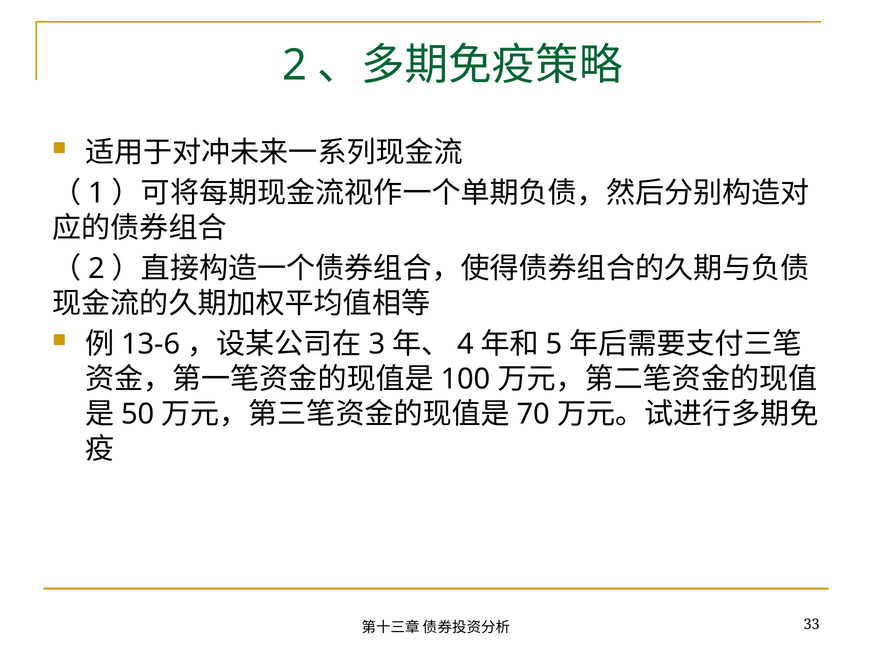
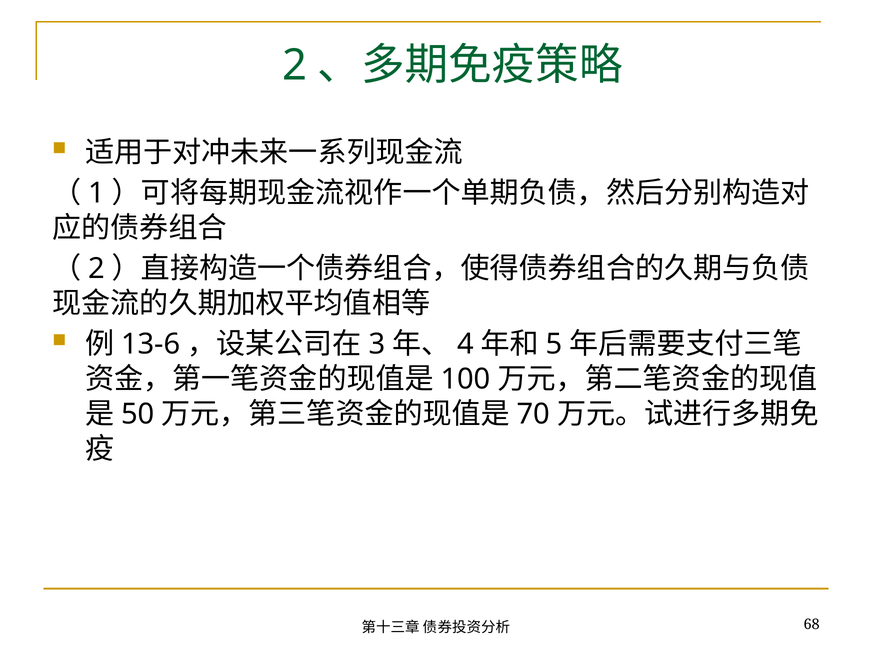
33: 33 -> 68 (812, 625)
